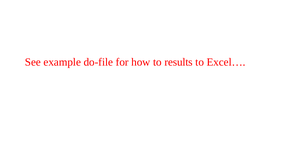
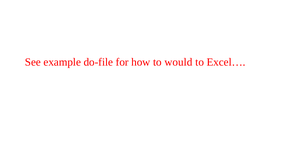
results: results -> would (178, 62)
